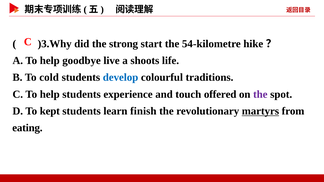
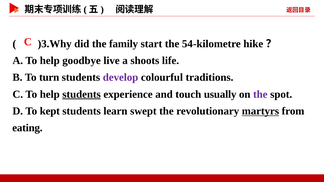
strong: strong -> family (124, 44)
cold: cold -> turn (49, 78)
develop colour: blue -> purple (121, 78)
students underline: none -> present (82, 94)
offered: offered -> usually (220, 94)
finish: finish -> swept (143, 111)
